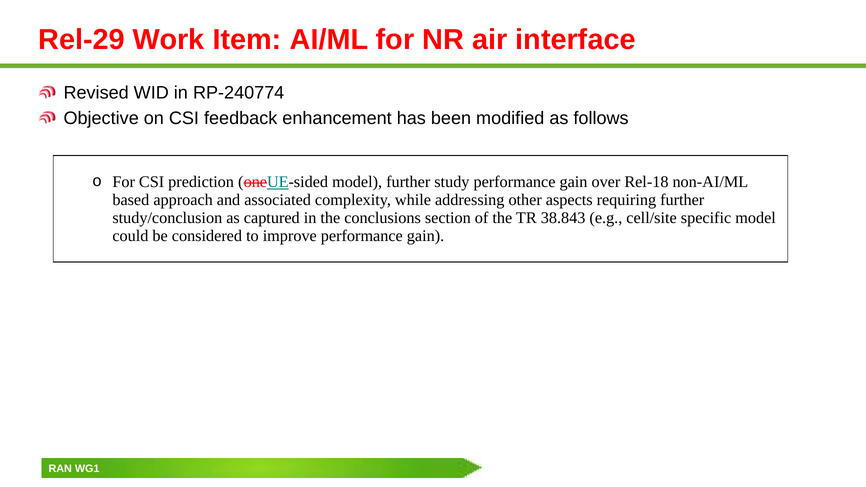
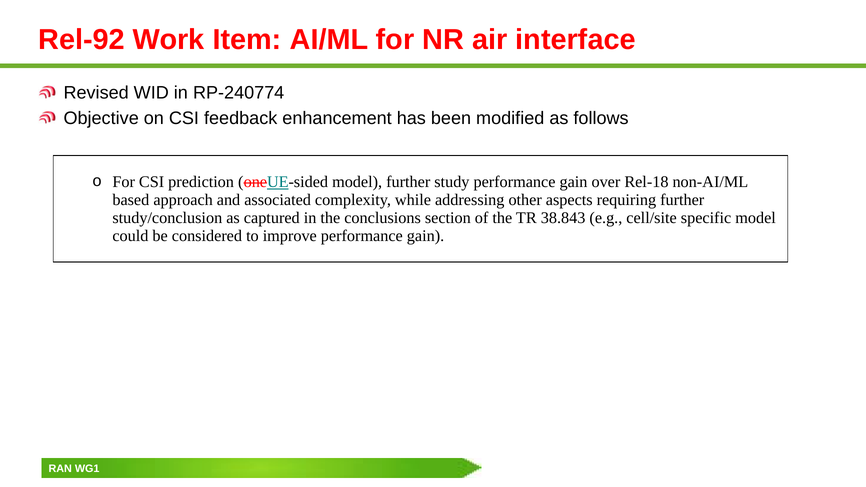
Rel-29: Rel-29 -> Rel-92 (82, 40)
